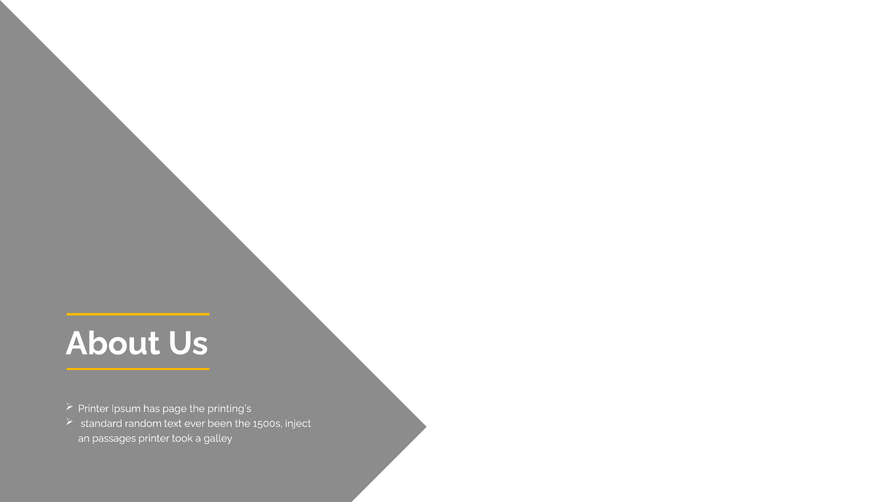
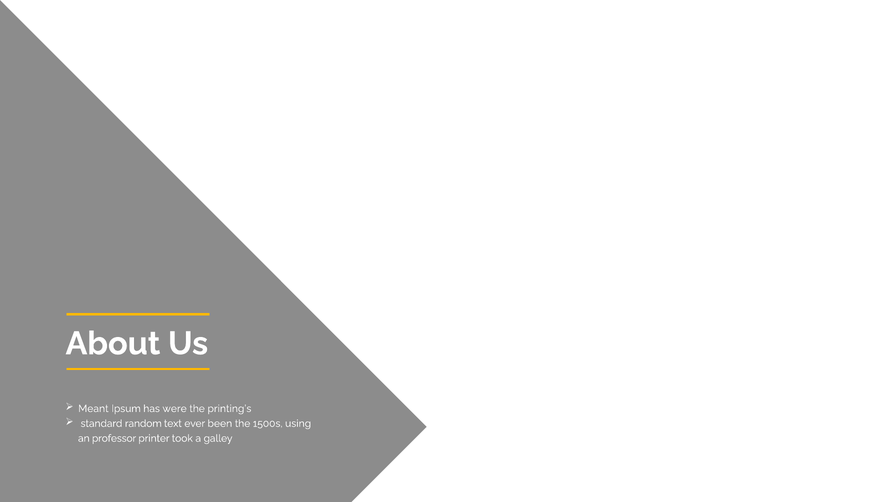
Printer: Printer -> Meant (93, 408)
has page: page -> were (175, 408)
inject: inject -> using (298, 423)
passages: passages -> professor (114, 438)
